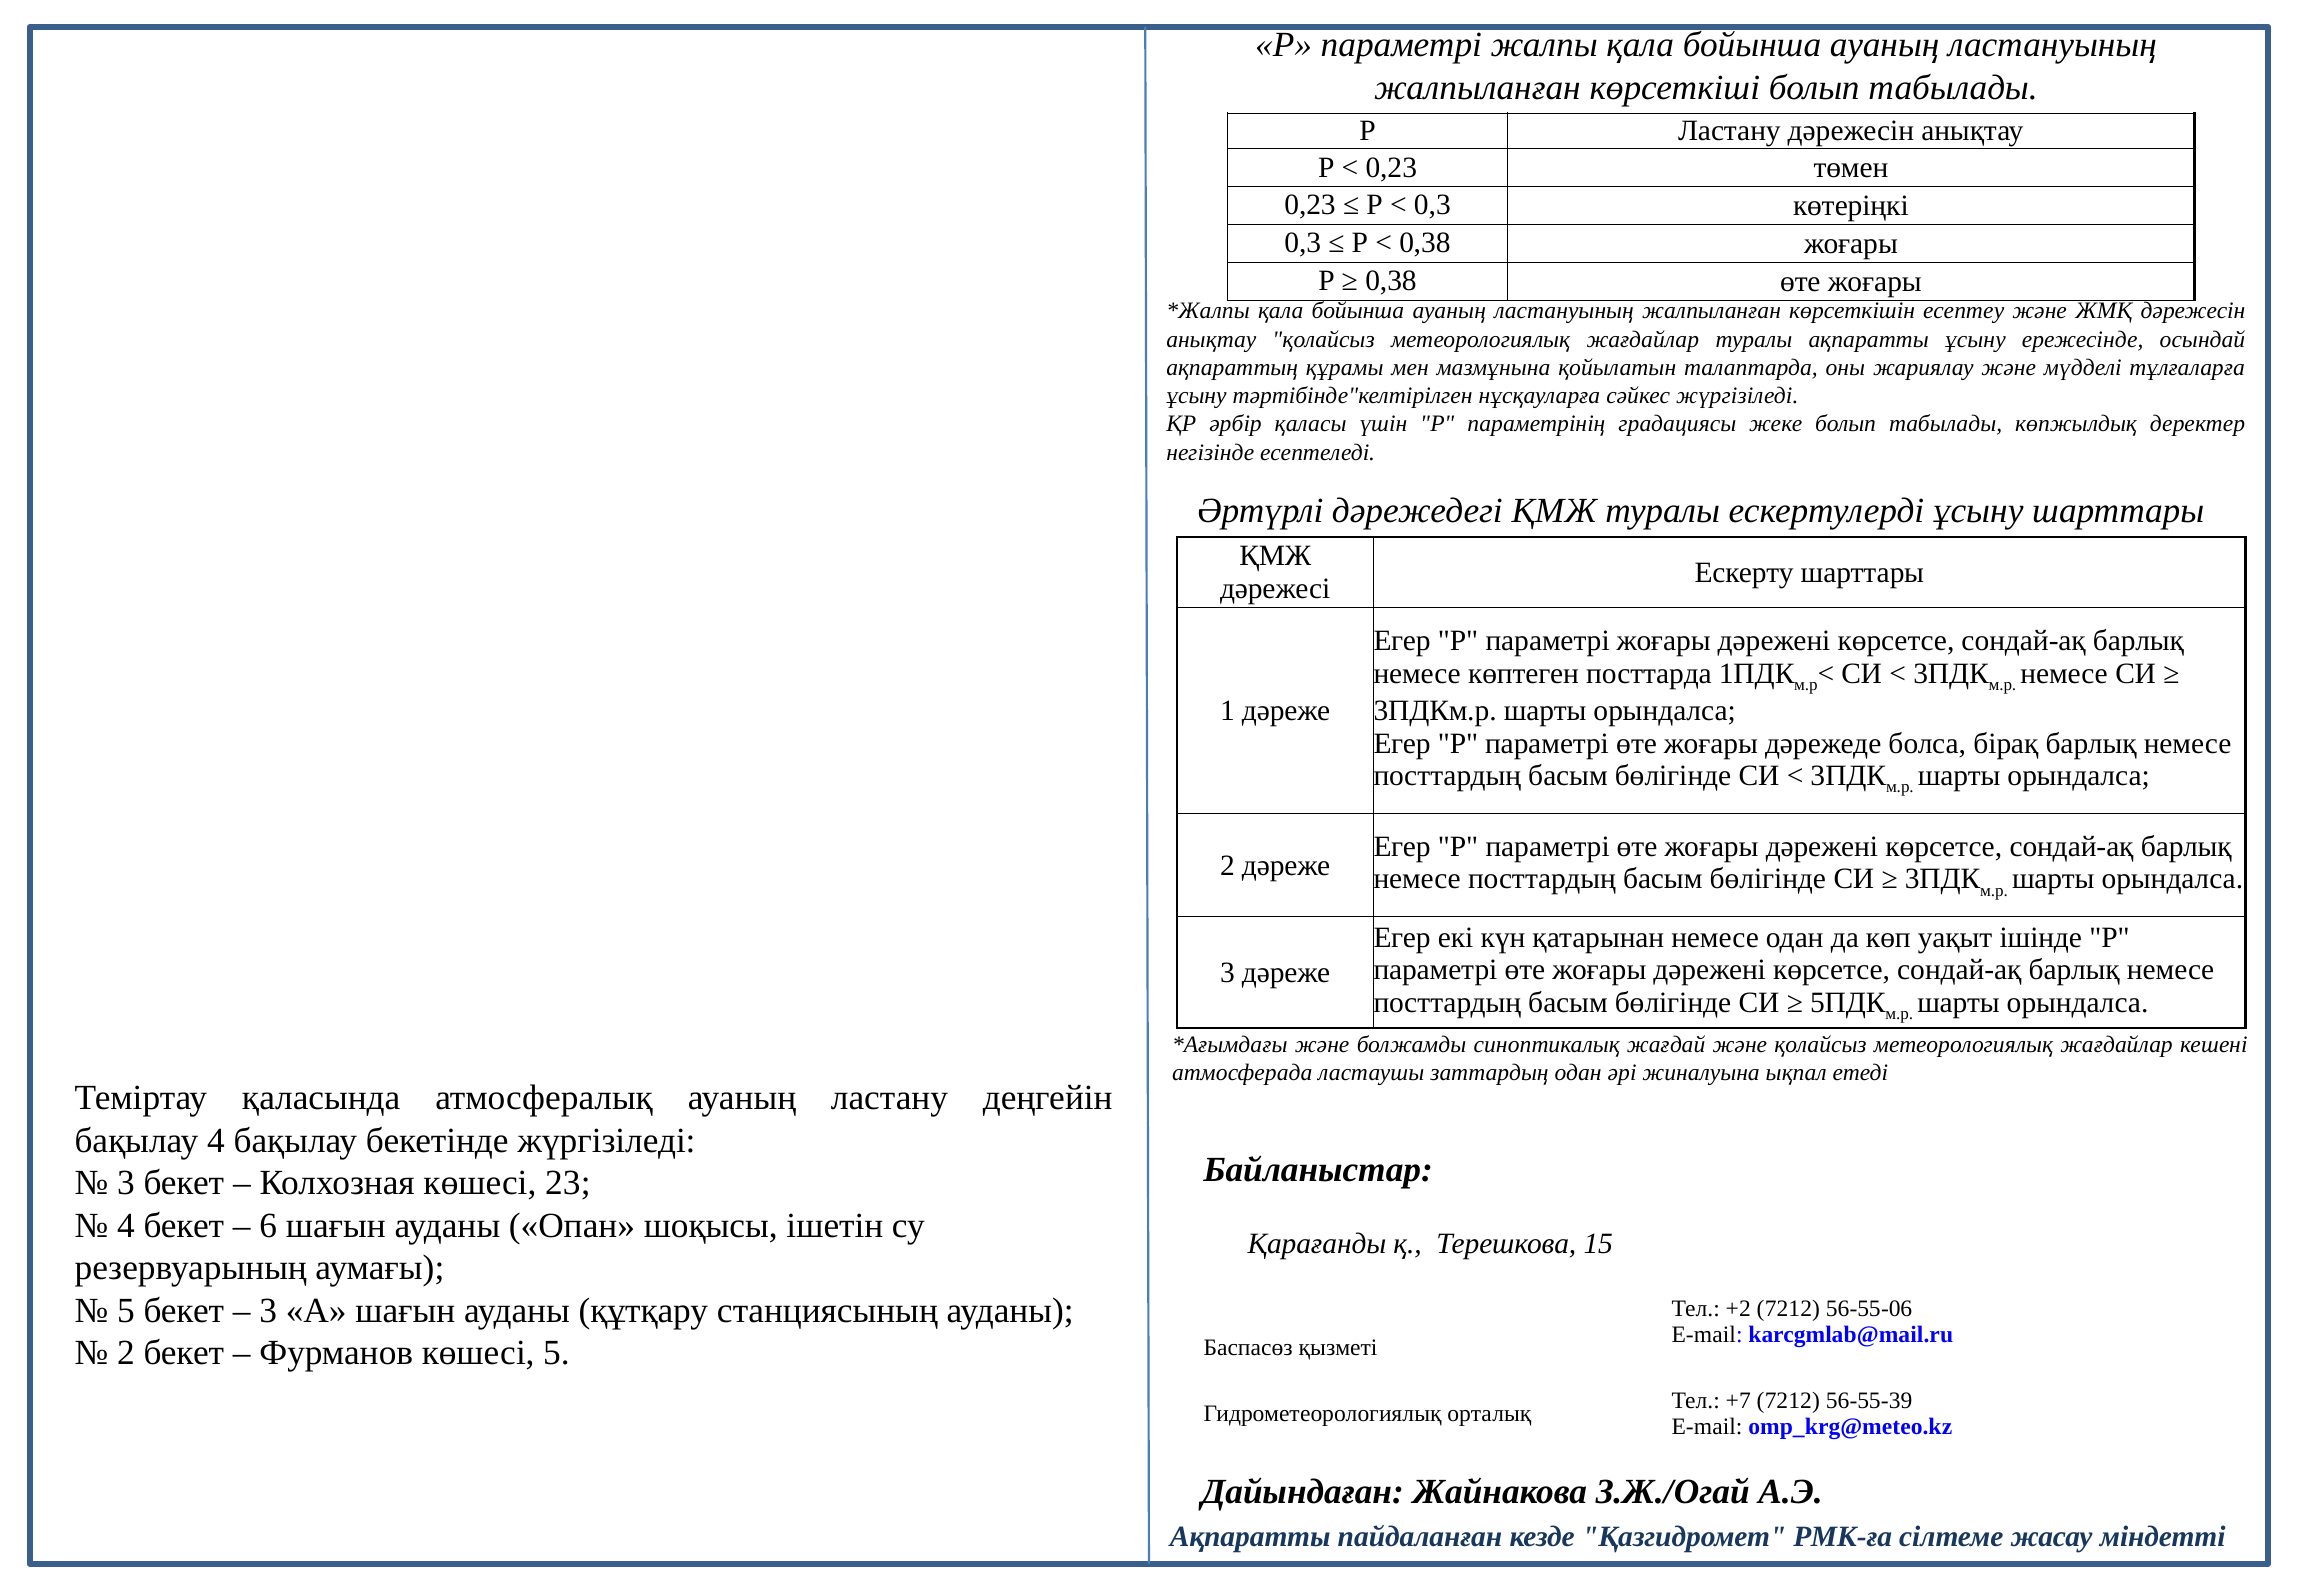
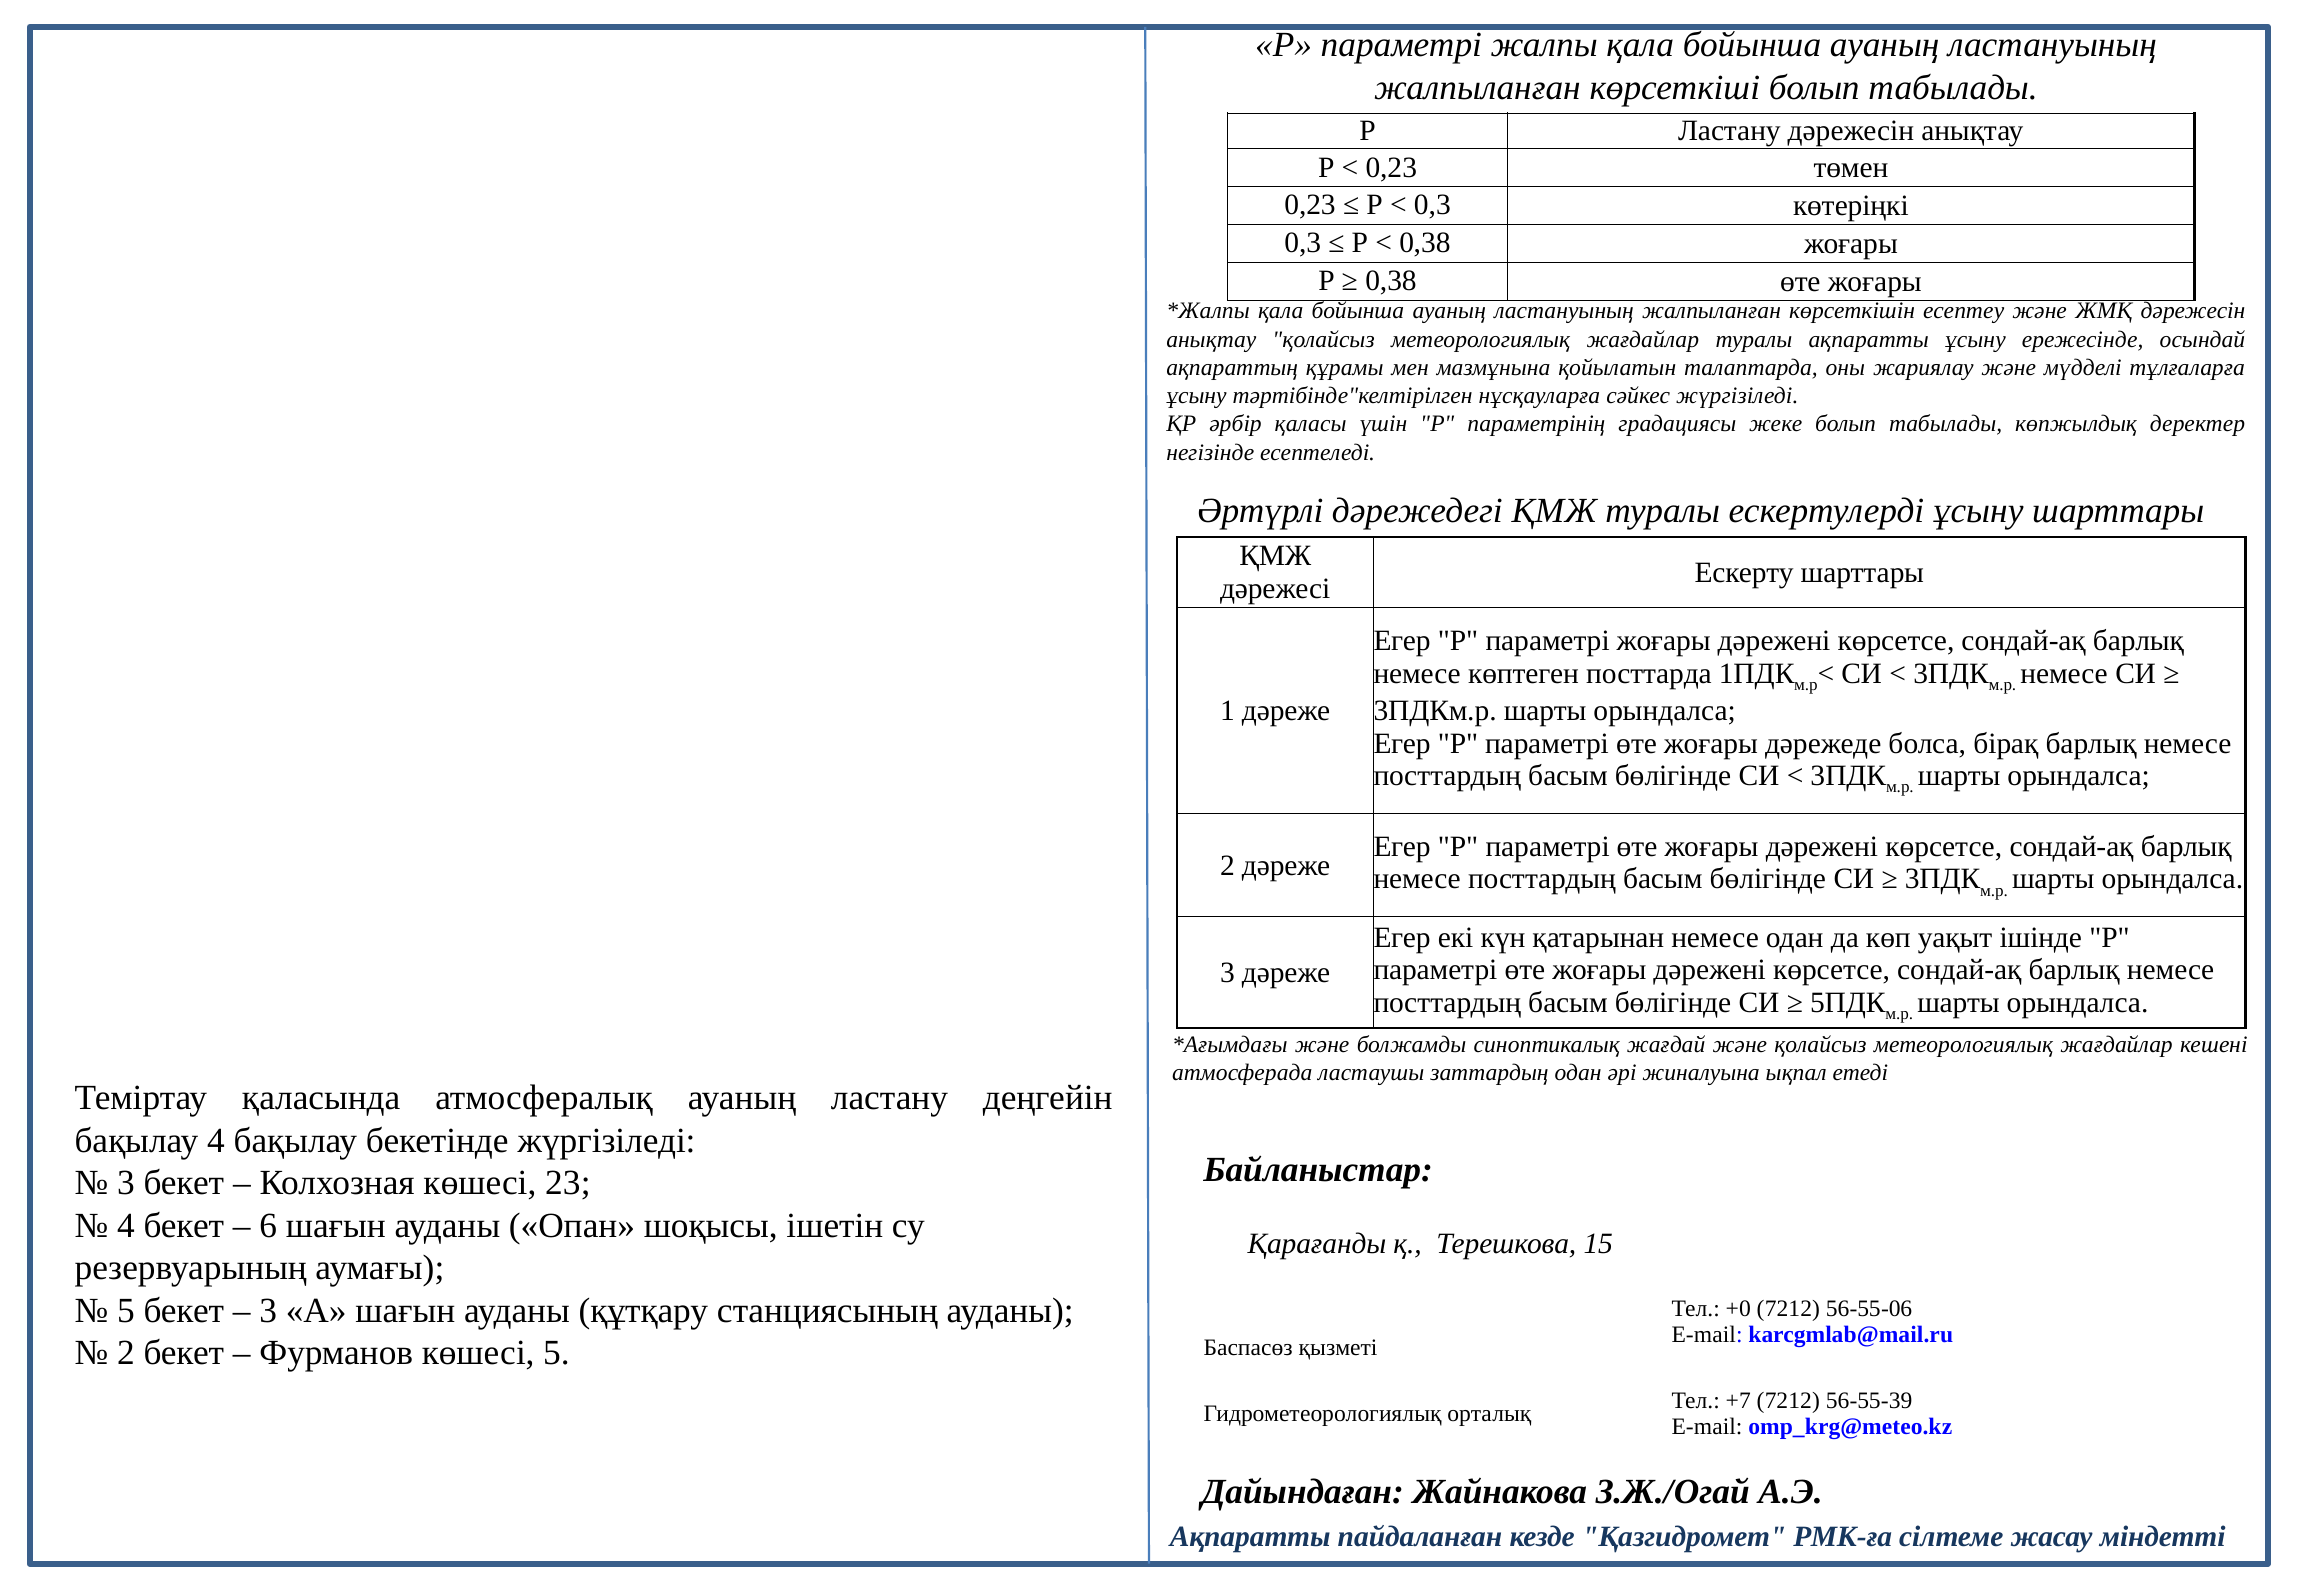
+2: +2 -> +0 (1738, 1309)
